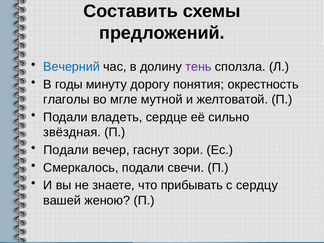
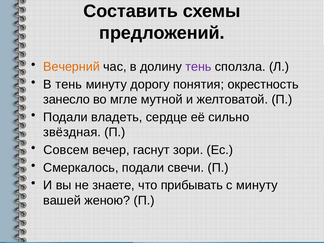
Вечерний colour: blue -> orange (72, 67)
В годы: годы -> тень (69, 84)
глаголы: глаголы -> занесло (67, 100)
Подали: Подали -> Совсем (66, 150)
с сердцу: сердцу -> минуту (257, 185)
